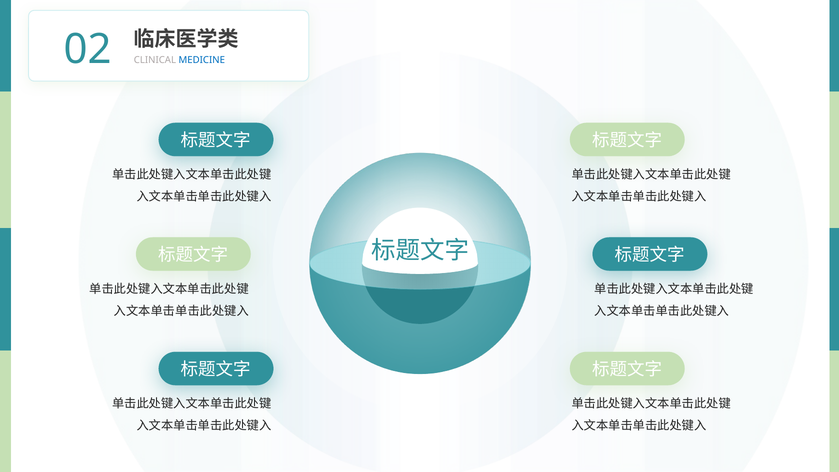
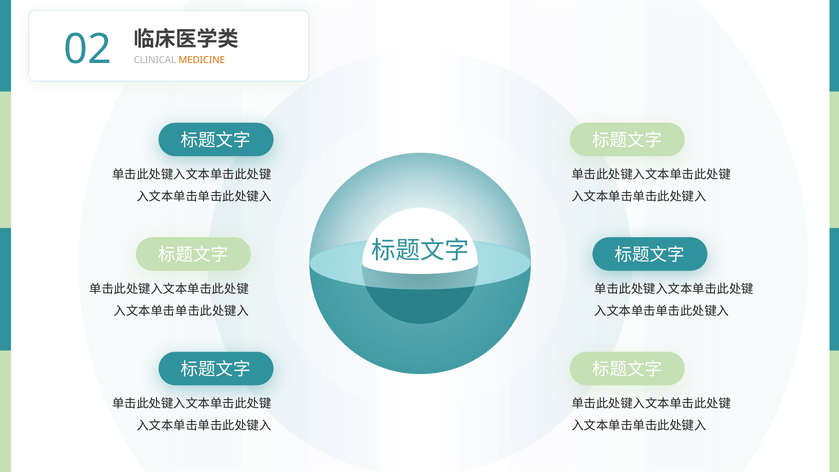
MEDICINE colour: blue -> orange (202, 60)
